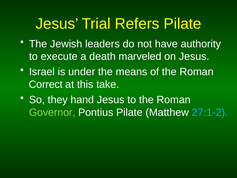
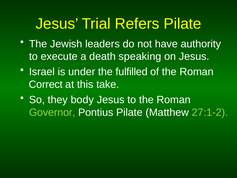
marveled: marveled -> speaking (140, 56)
means: means -> fulfilled (132, 72)
hand: hand -> body (82, 100)
27:1-2 colour: light blue -> light green (210, 112)
